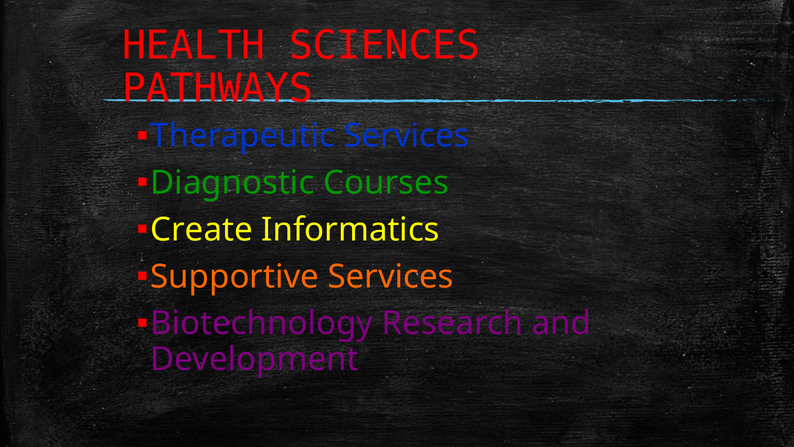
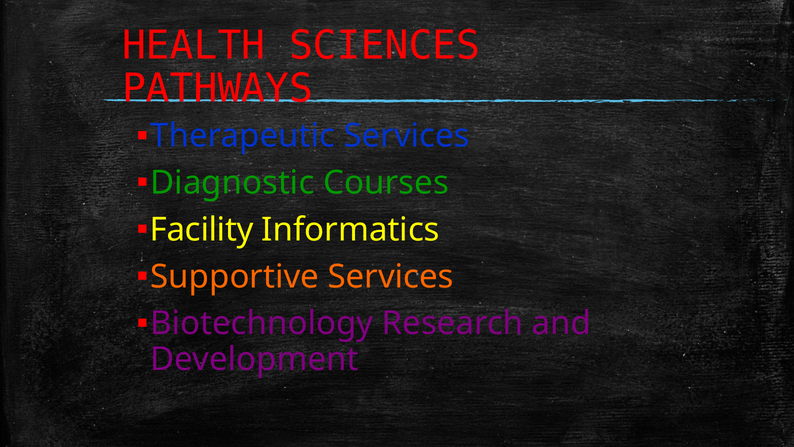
Create: Create -> Facility (202, 230)
